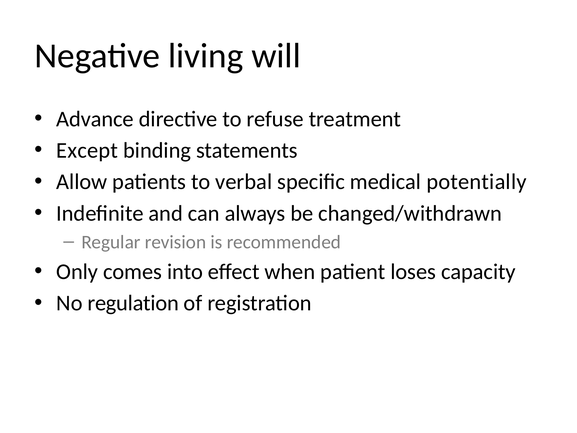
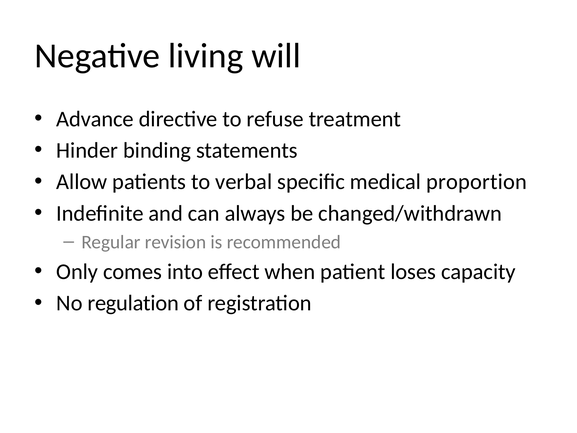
Except: Except -> Hinder (87, 150)
potentially: potentially -> proportion (476, 182)
